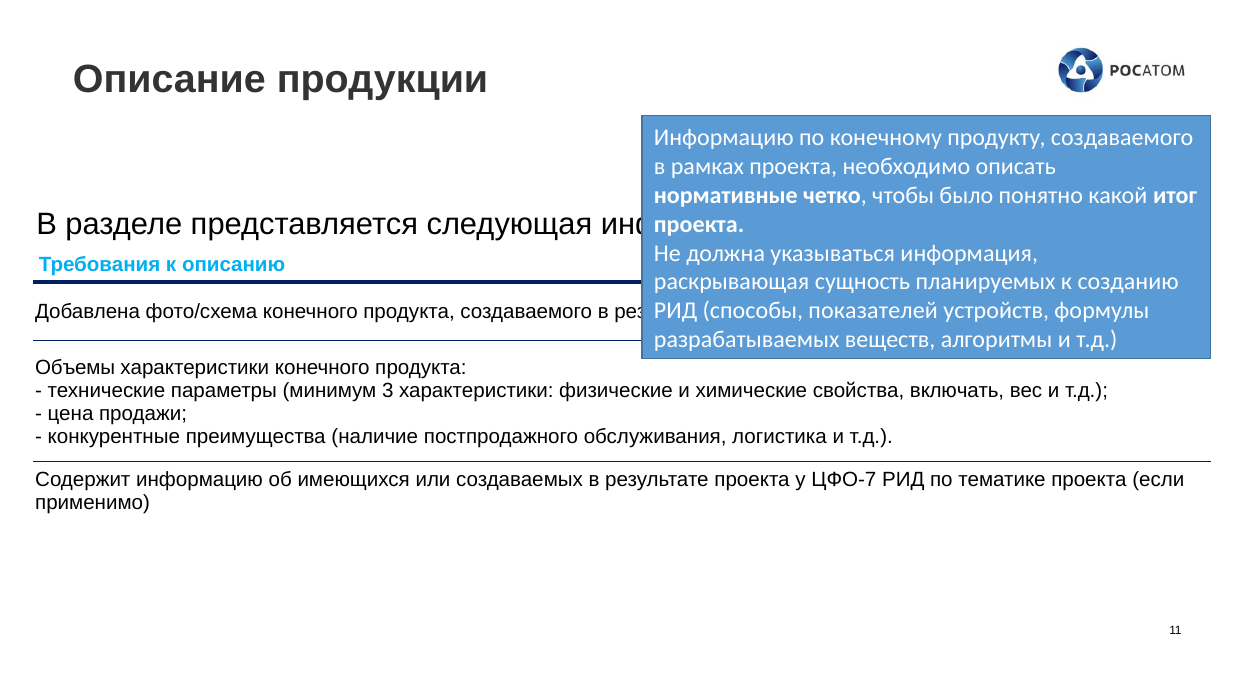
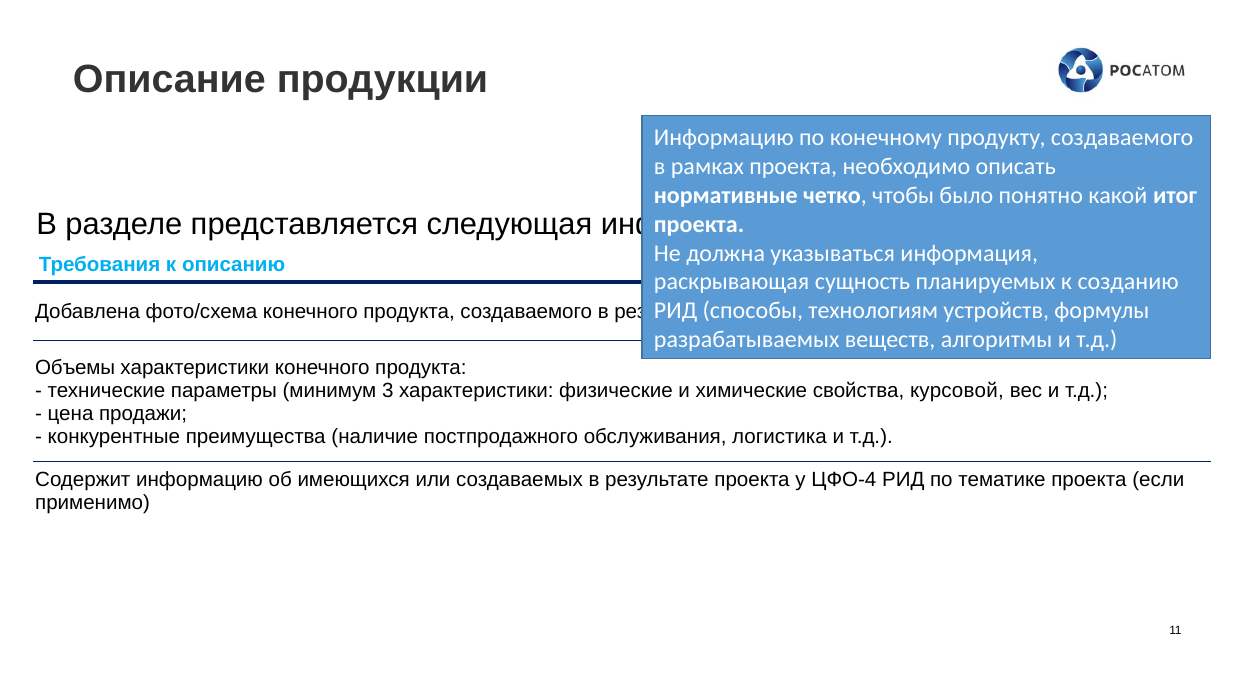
показателей: показателей -> технологиям (873, 311)
включать: включать -> курсовой (957, 391)
ЦФО-7: ЦФО-7 -> ЦФО-4 (844, 480)
